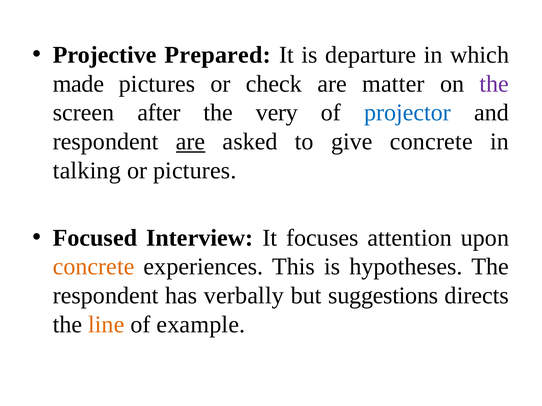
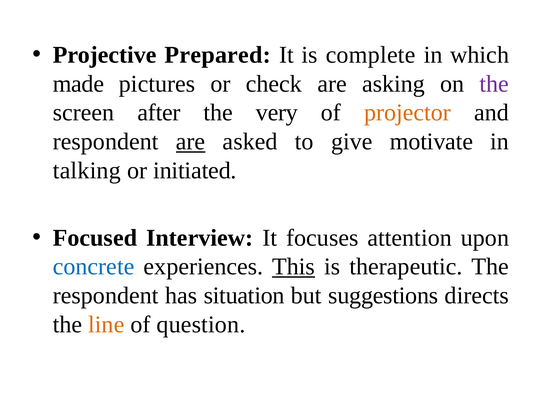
departure: departure -> complete (371, 55)
matter: matter -> asking (393, 84)
projector colour: blue -> orange (408, 113)
give concrete: concrete -> motivate (431, 142)
or pictures: pictures -> initiated (195, 171)
concrete colour: orange -> blue (94, 267)
This underline: none -> present (294, 267)
hypotheses: hypotheses -> therapeutic (406, 267)
verbally: verbally -> situation (244, 296)
example: example -> question (201, 325)
